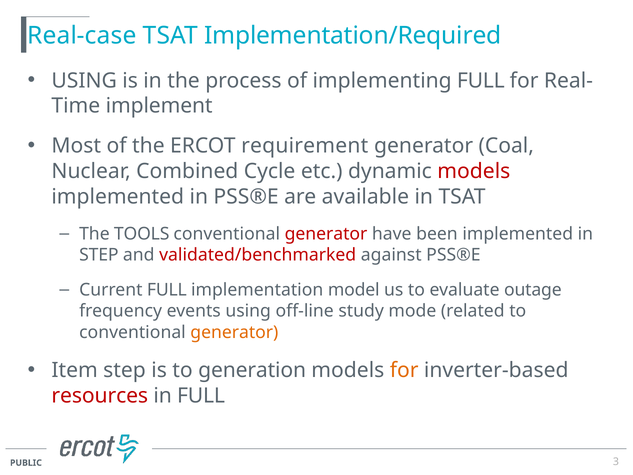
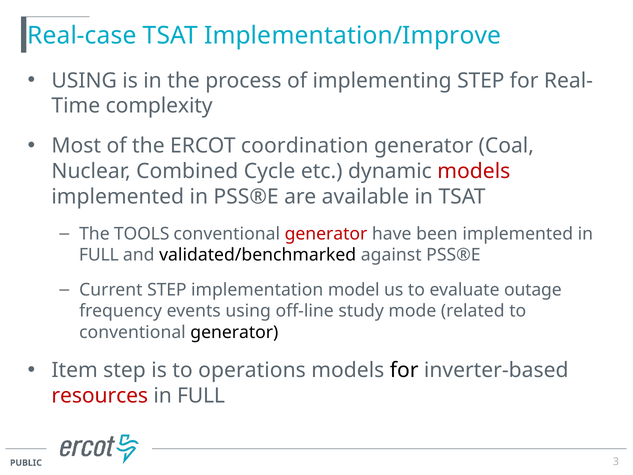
Implementation/Required: Implementation/Required -> Implementation/Improve (353, 35)
implementing FULL: FULL -> STEP (481, 81)
implement: implement -> complexity (159, 106)
requirement: requirement -> coordination (305, 146)
STEP: STEP -> FULL (99, 255)
validated/benchmarked colour: red -> black (258, 255)
Current FULL: FULL -> STEP (167, 290)
generator colour: orange -> black (234, 332)
generation: generation -> operations (252, 370)
for colour: orange -> black (404, 370)
